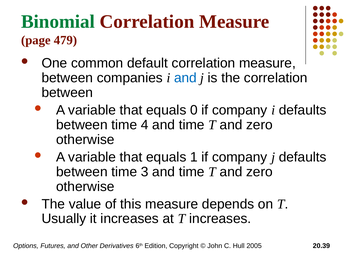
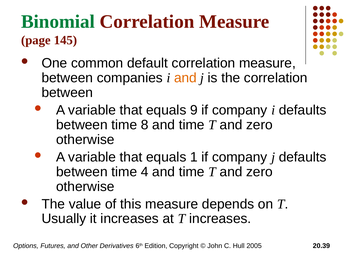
479: 479 -> 145 (65, 40)
and colour: blue -> orange (185, 78)
0: 0 -> 9 (194, 110)
4: 4 -> 8 (145, 125)
3: 3 -> 4 (145, 172)
